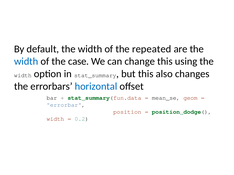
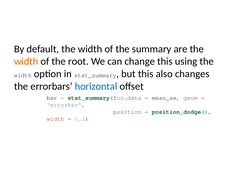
repeated: repeated -> summary (152, 49)
width colour: blue -> orange (26, 62)
case: case -> root (78, 62)
